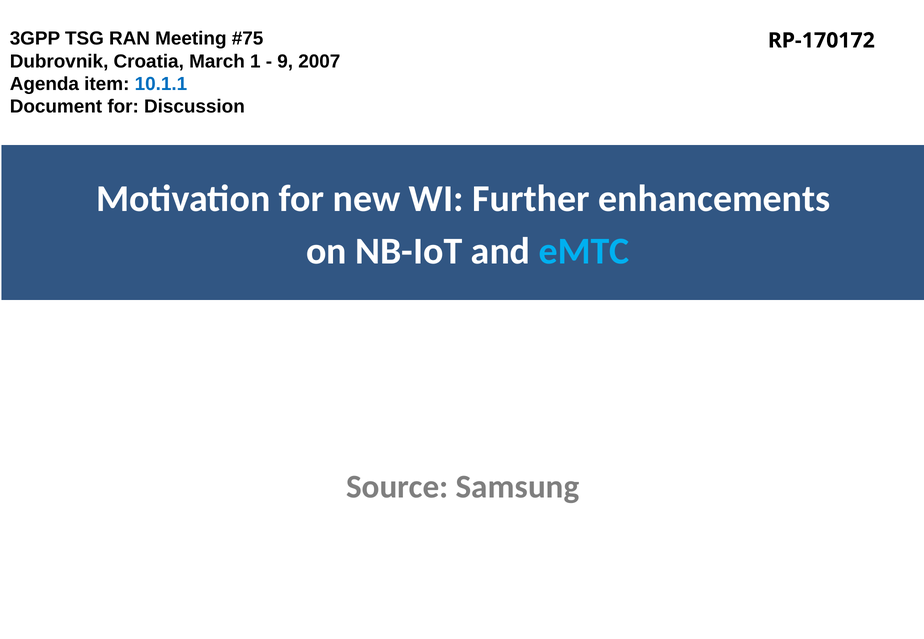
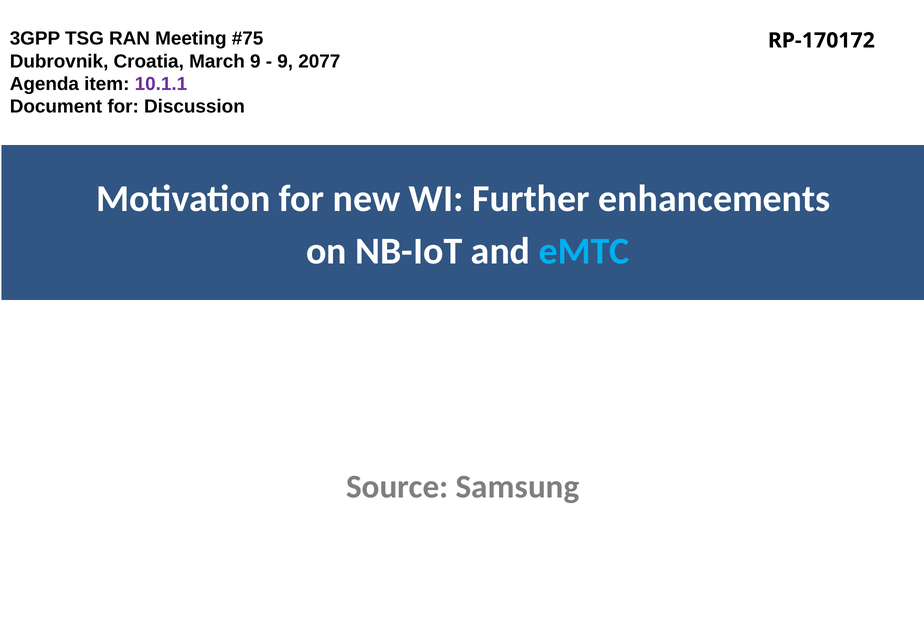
March 1: 1 -> 9 (255, 61)
2007: 2007 -> 2077 (319, 61)
10.1.1 colour: blue -> purple (161, 84)
